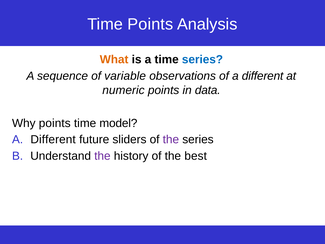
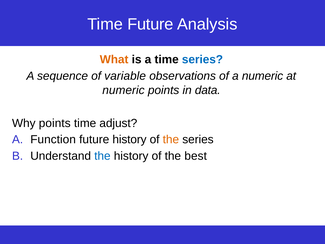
Time Points: Points -> Future (150, 24)
of a different: different -> numeric (263, 76)
model: model -> adjust (118, 123)
Different: Different -> Function (53, 139)
future sliders: sliders -> history (130, 139)
the colour: purple -> orange (171, 139)
the colour: purple -> blue (102, 156)
